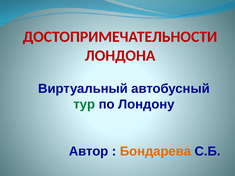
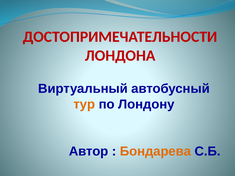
тур colour: green -> orange (84, 104)
